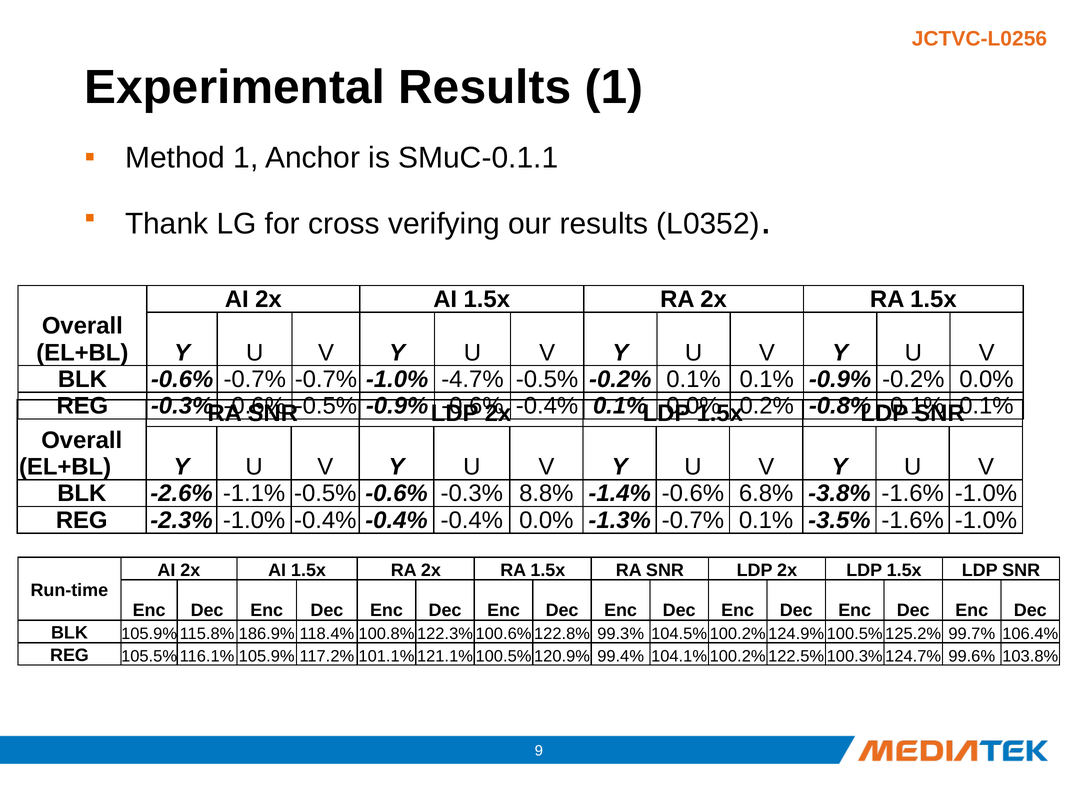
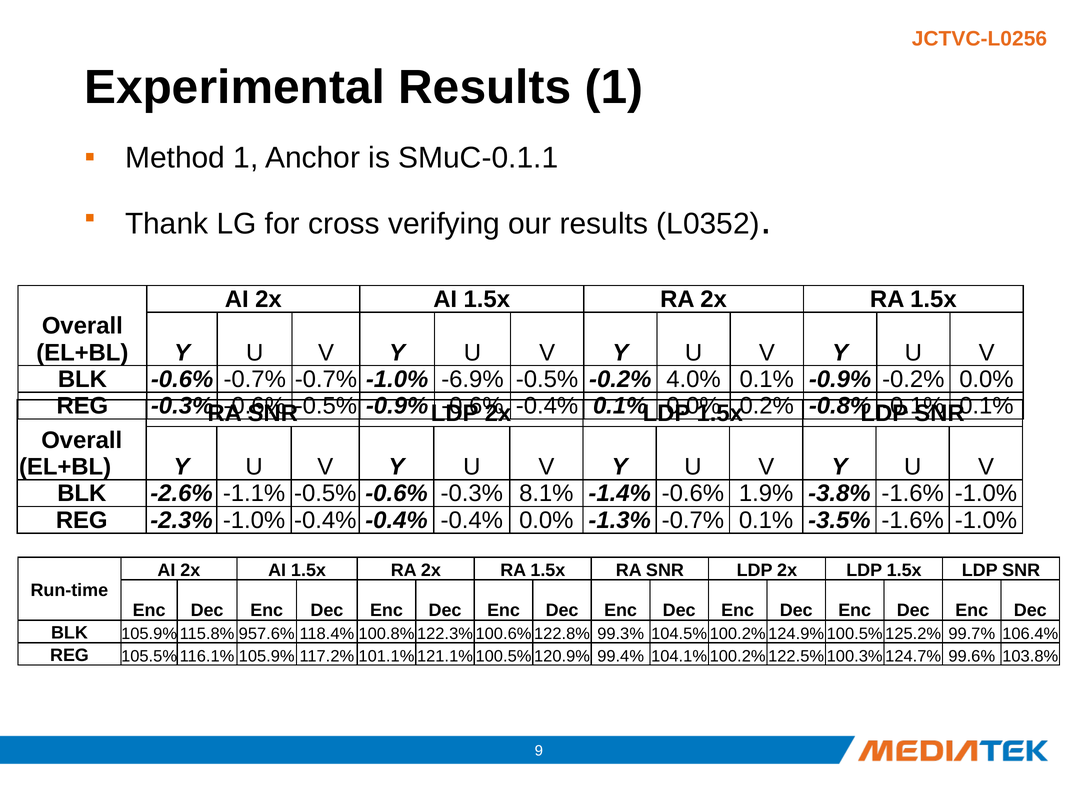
-4.7%: -4.7% -> -6.9% (472, 379)
-0.2% 0.1%: 0.1% -> 4.0% (693, 379)
8.8%: 8.8% -> 8.1% (546, 493)
6.8%: 6.8% -> 1.9% (766, 493)
186.9%: 186.9% -> 957.6% (267, 633)
